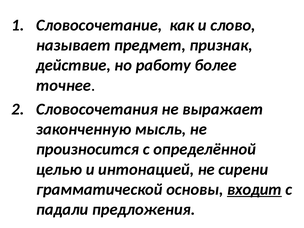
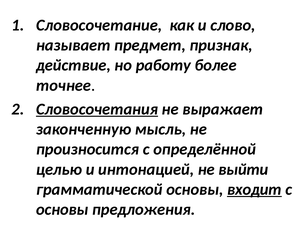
Словосочетания underline: none -> present (97, 109)
сирени: сирени -> выйти (243, 169)
падали: падали -> основы (62, 209)
